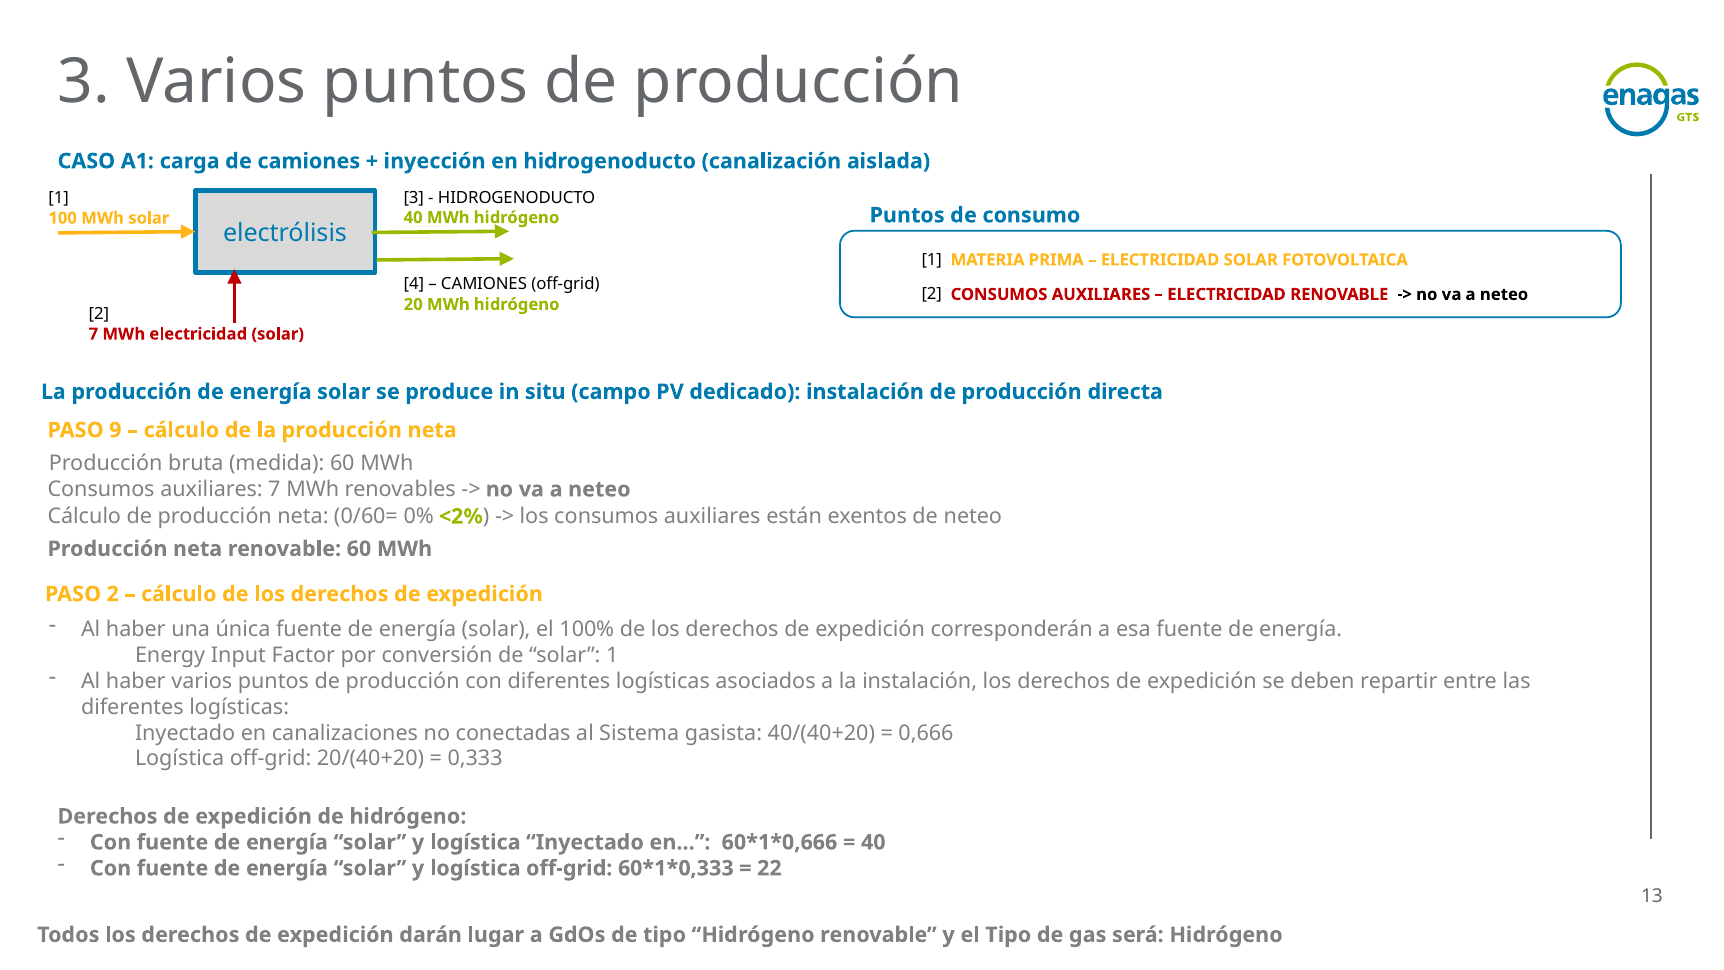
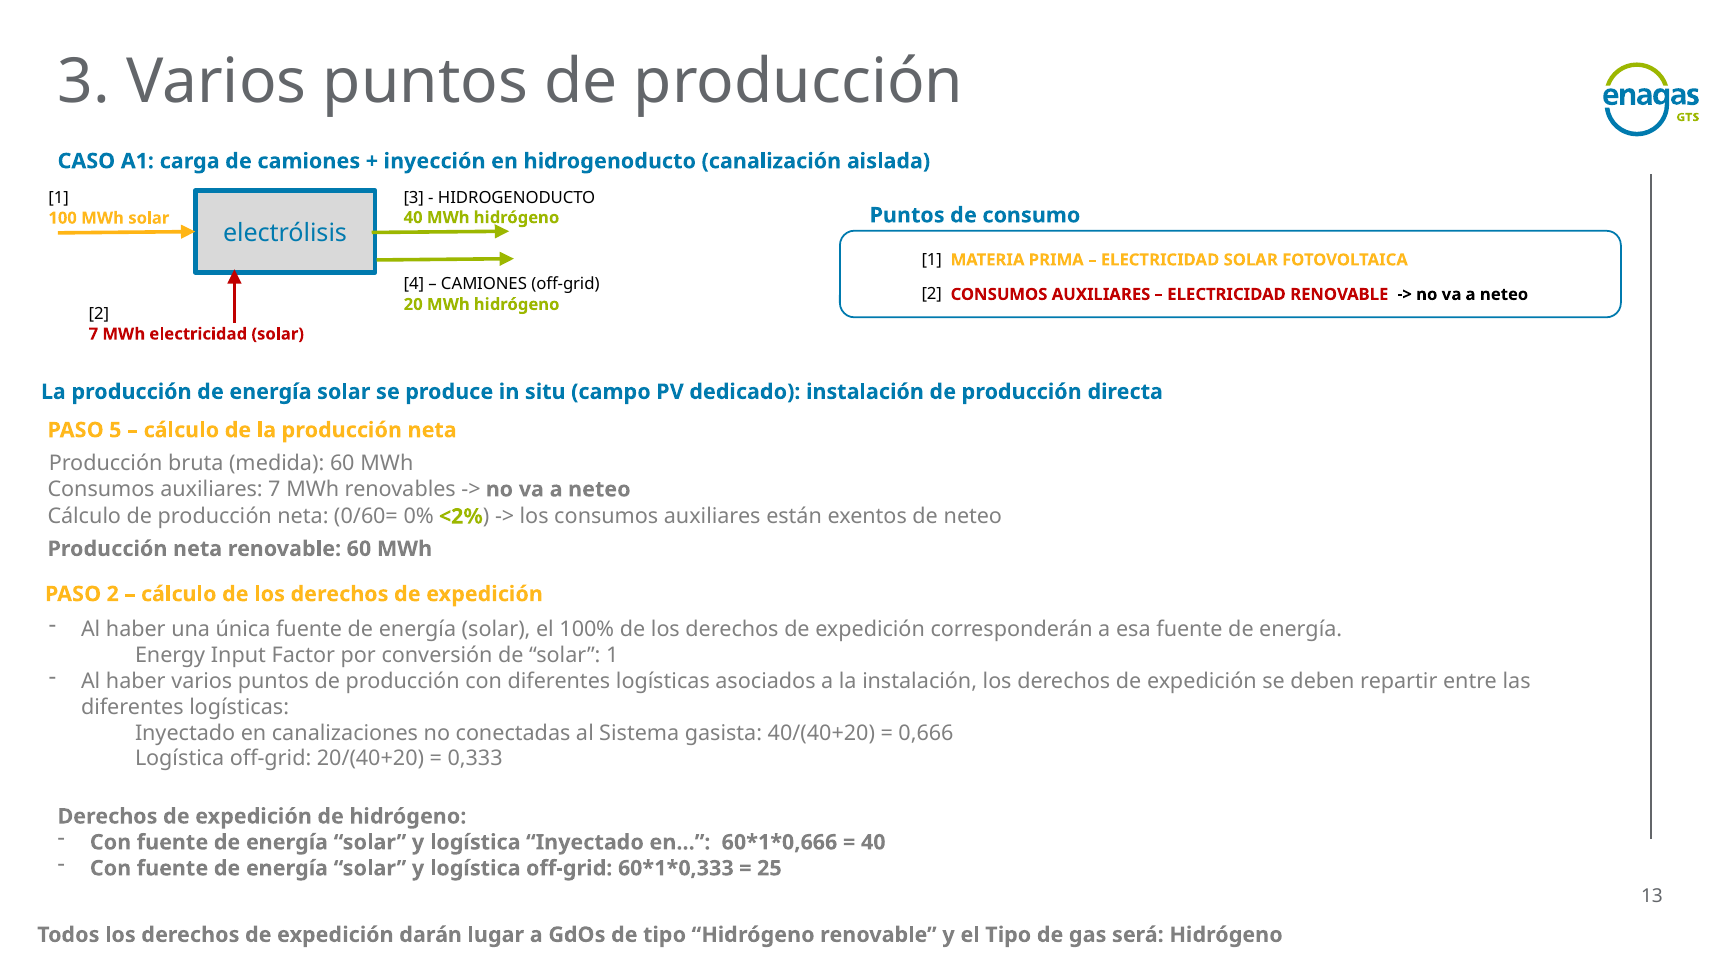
9: 9 -> 5 (115, 430)
22: 22 -> 25 (769, 868)
